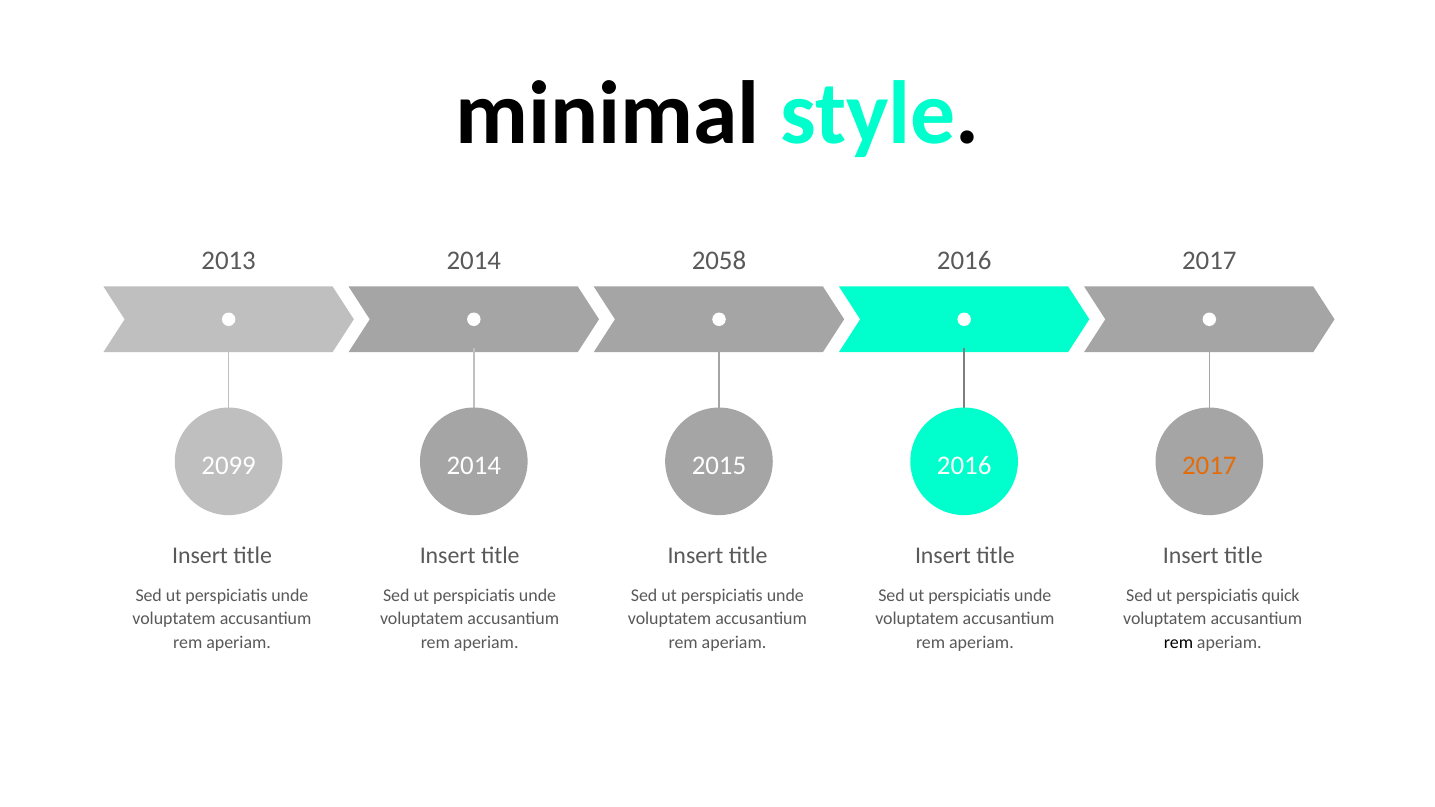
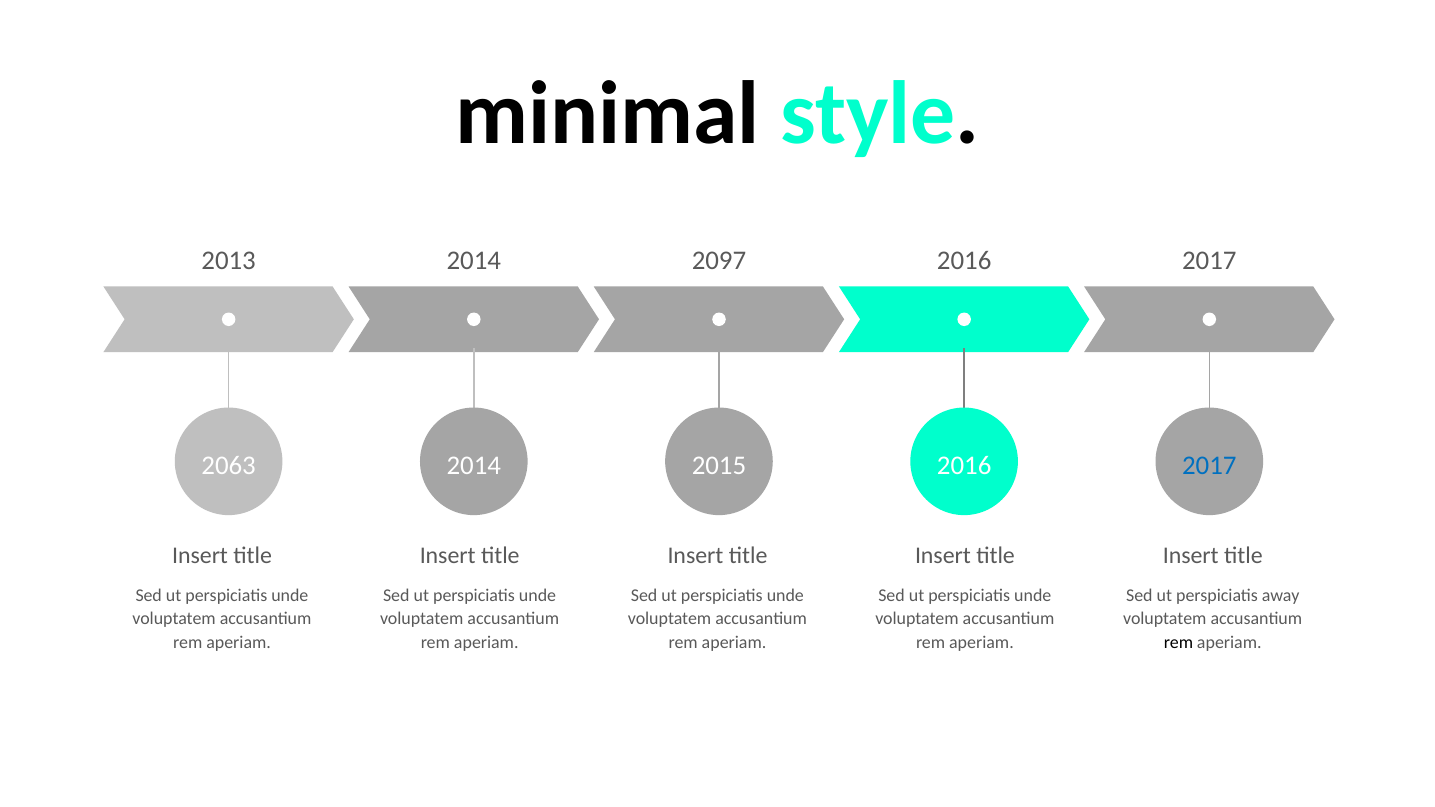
2058: 2058 -> 2097 (719, 261)
2099: 2099 -> 2063 (229, 465)
2017 colour: orange -> blue (1209, 465)
quick: quick -> away (1281, 595)
